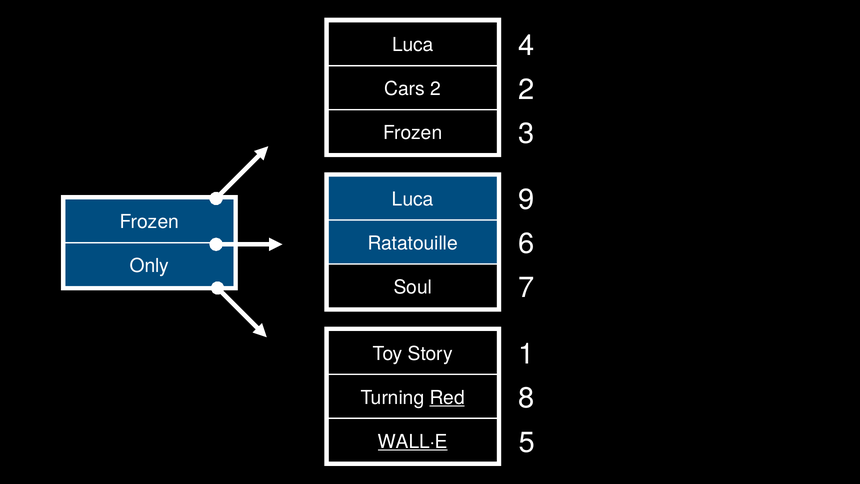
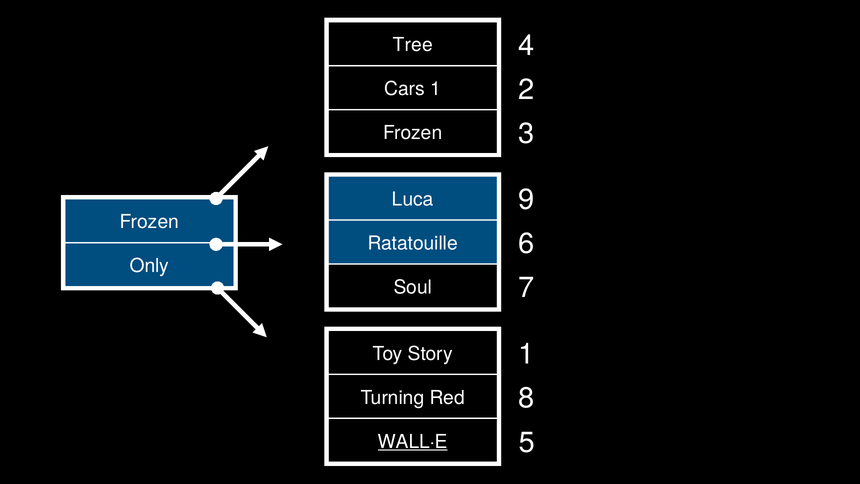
Luca: Luca -> Tree (413, 45)
Cars 2: 2 -> 1 (436, 89)
Red underline: present -> none (447, 397)
